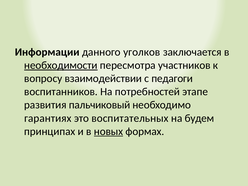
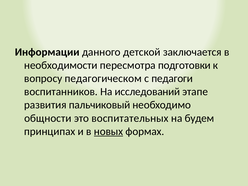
уголков: уголков -> детской (142, 52)
необходимости underline: present -> none (61, 65)
участников: участников -> подготовки (184, 65)
взаимодействии: взаимодействии -> педагогическом (103, 78)
потребностей: потребностей -> исследований (147, 92)
гарантиях: гарантиях -> общности (48, 118)
